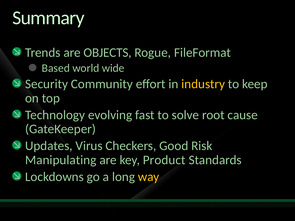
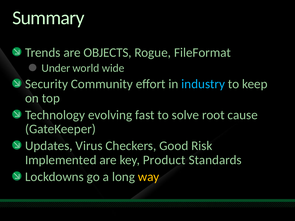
Based: Based -> Under (56, 68)
industry colour: yellow -> light blue (203, 84)
Manipulating: Manipulating -> Implemented (61, 160)
